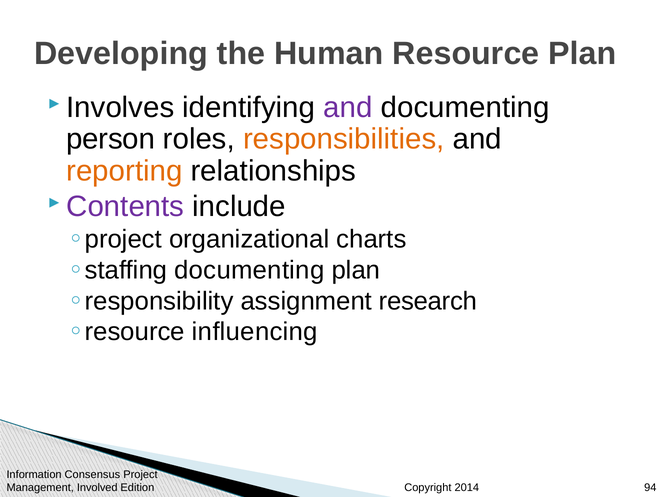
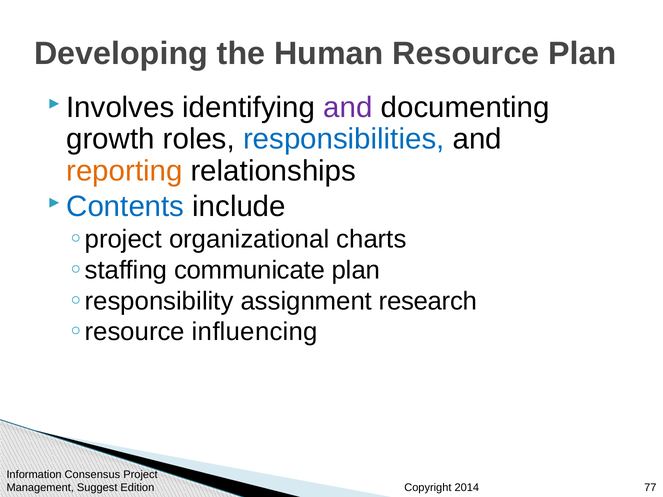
person: person -> growth (110, 139)
responsibilities colour: orange -> blue (344, 139)
Contents colour: purple -> blue (125, 207)
documenting: documenting -> communicate (250, 270)
Involved: Involved -> Suggest (97, 488)
94: 94 -> 77 (650, 488)
